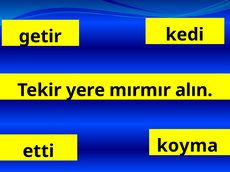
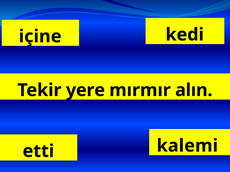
getir: getir -> içine (40, 37)
koyma: koyma -> kalemi (187, 146)
